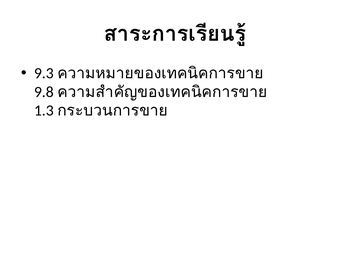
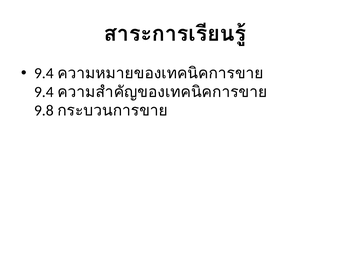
9.3: 9.3 -> 9.4 (44, 73)
9.8: 9.8 -> 9.4 (44, 92)
1.3: 1.3 -> 9.8 (44, 111)
